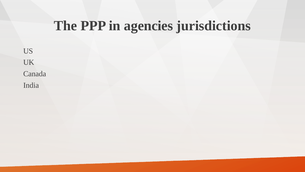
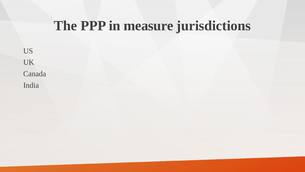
agencies: agencies -> measure (149, 26)
